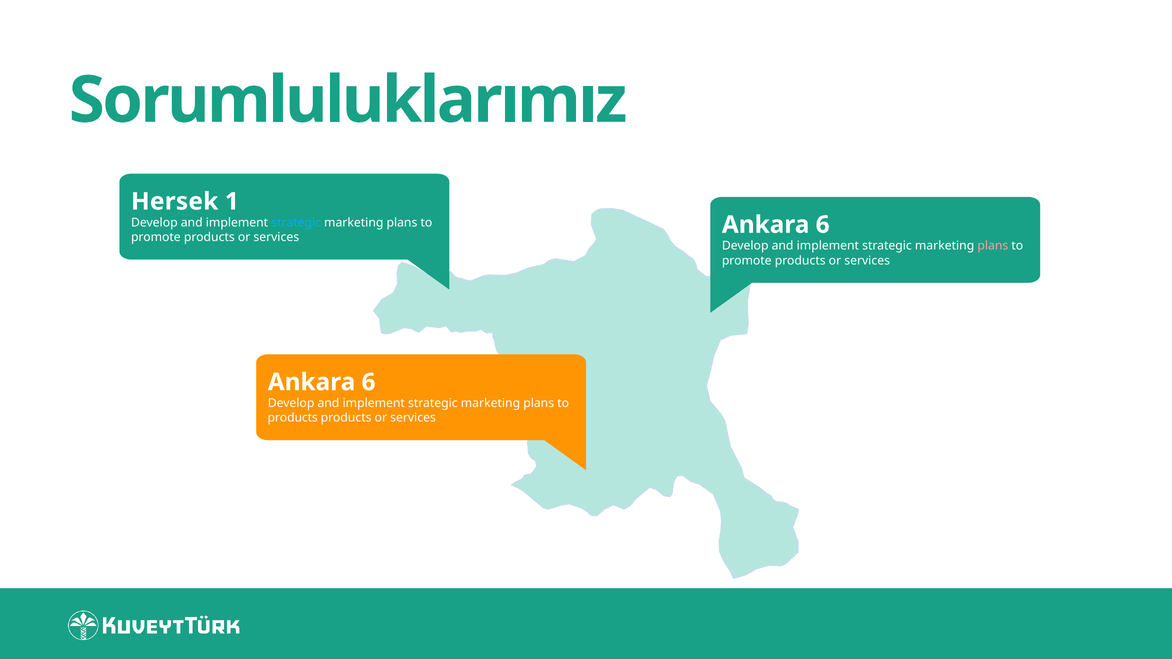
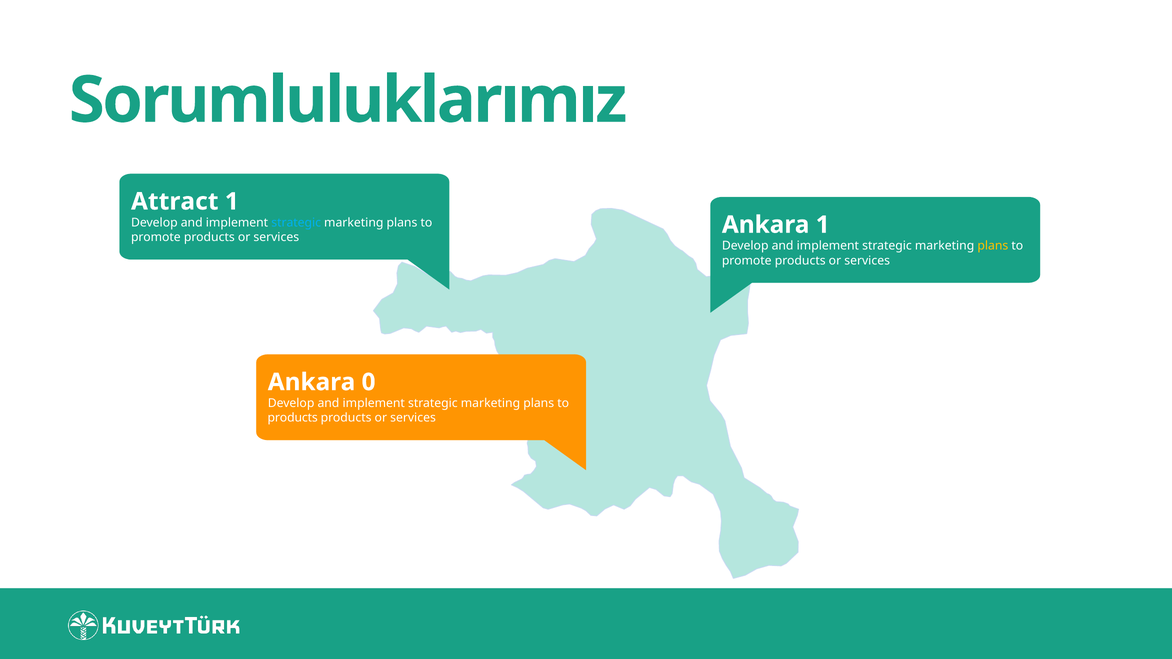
Hersek: Hersek -> Attract (175, 202)
6: 6 -> 1 (823, 225)
plans colour: pink -> yellow (993, 246)
6: 6 -> 0 (369, 382)
